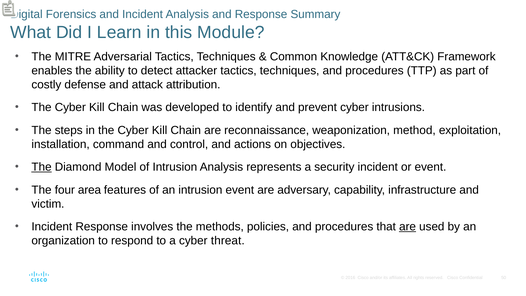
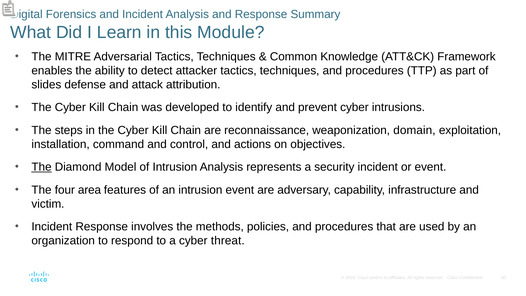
costly: costly -> slides (46, 85)
method: method -> domain (414, 130)
are underline: present -> none (408, 227)
